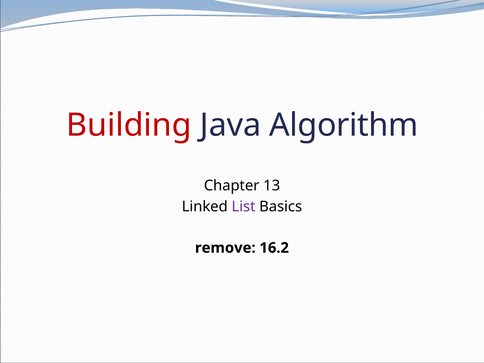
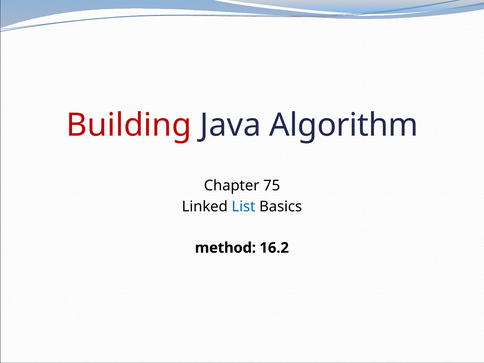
13: 13 -> 75 (272, 186)
List colour: purple -> blue (243, 206)
remove: remove -> method (225, 248)
